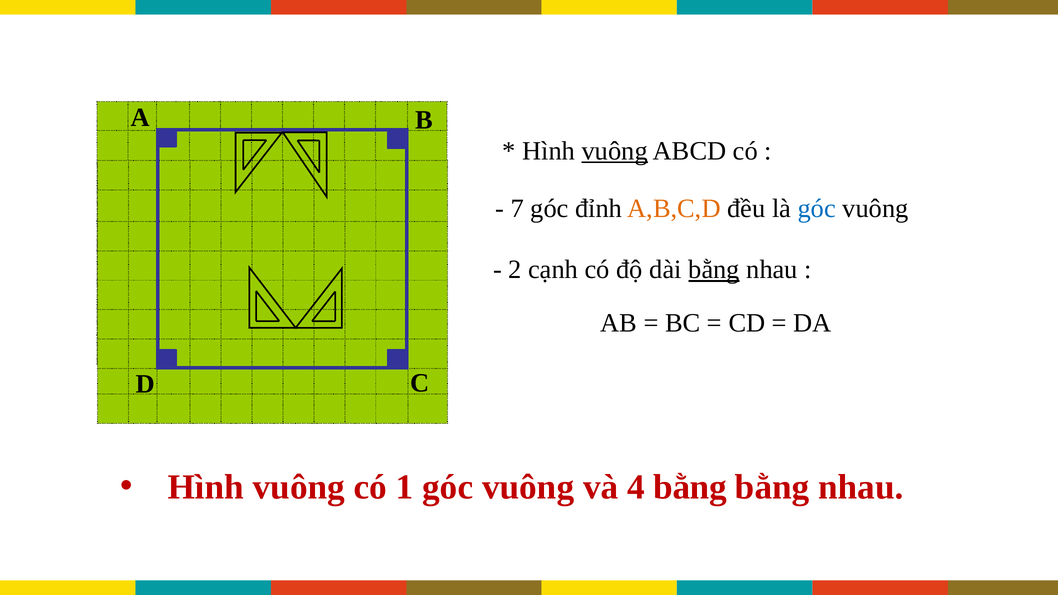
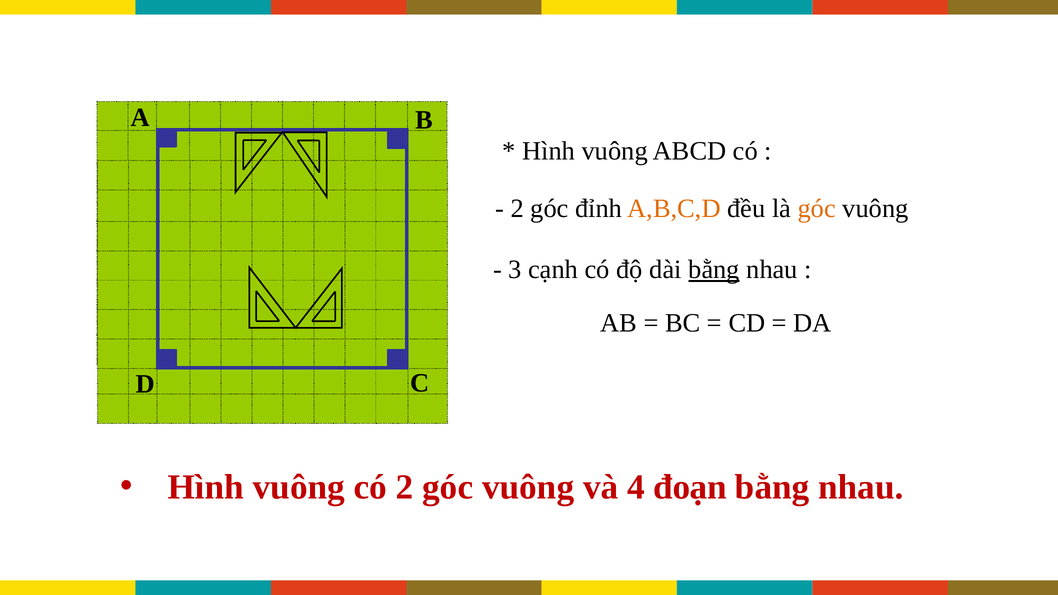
vuông underline: present -> none (615, 151)
7: 7 -> 2 (517, 208)
góc colour: blue -> orange (817, 208)
2: 2 -> 3 (515, 270)
có 1: 1 -> 2 (405, 487)
4 bằng: bằng -> đoạn (690, 487)
